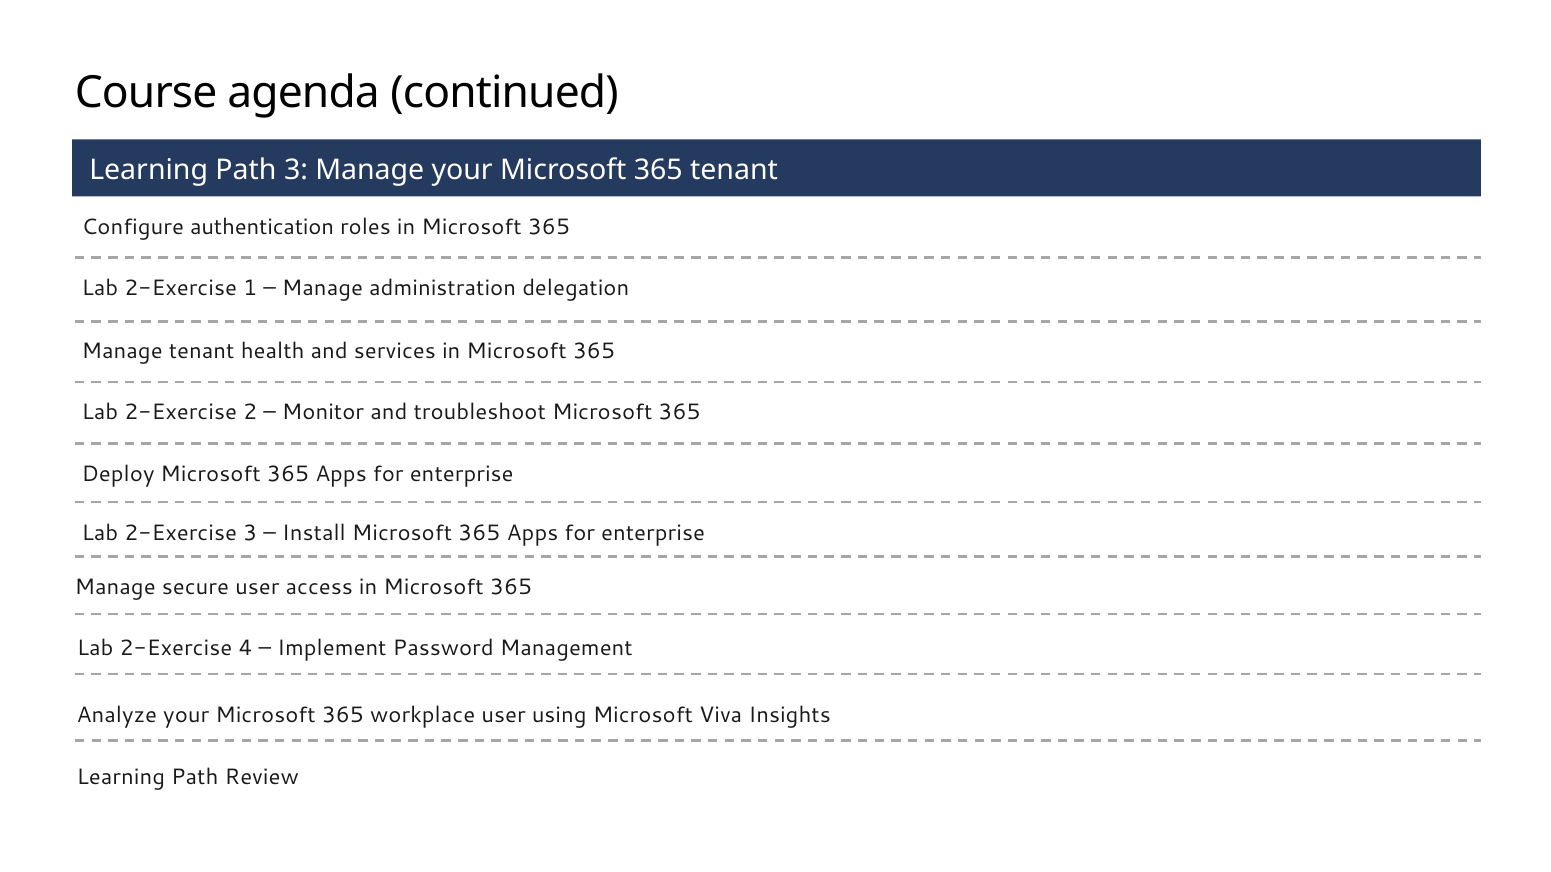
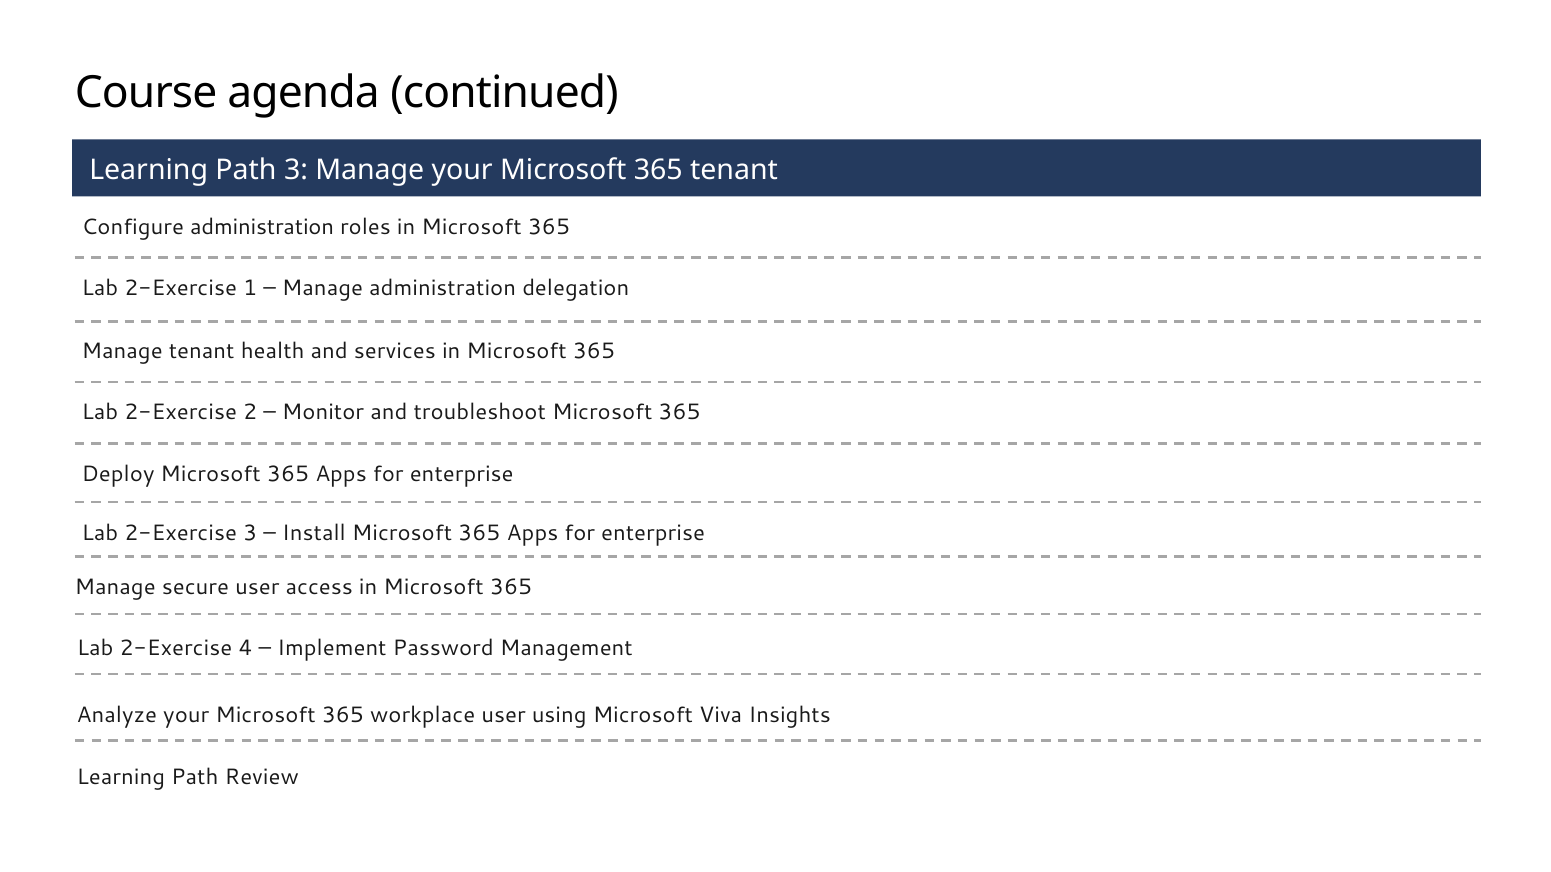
Configure authentication: authentication -> administration (262, 227)
